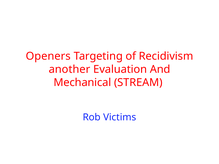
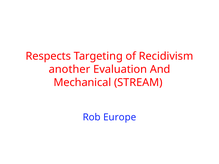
Openers: Openers -> Respects (48, 56)
Victims: Victims -> Europe (120, 117)
